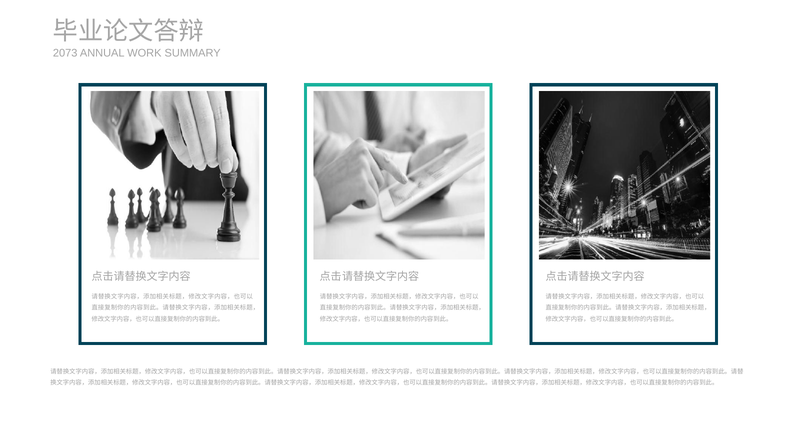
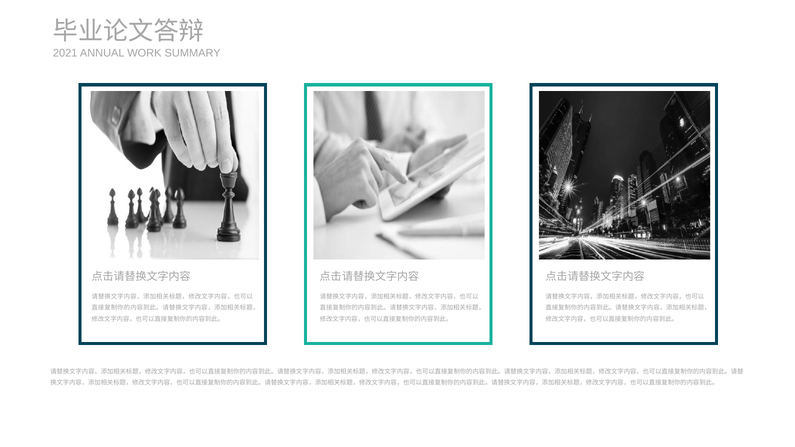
2073: 2073 -> 2021 (65, 53)
